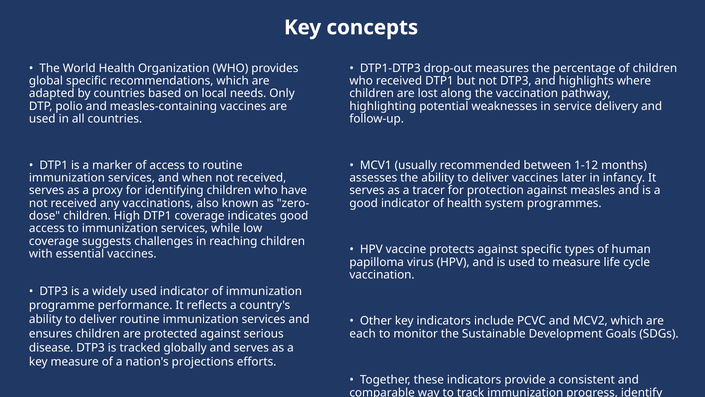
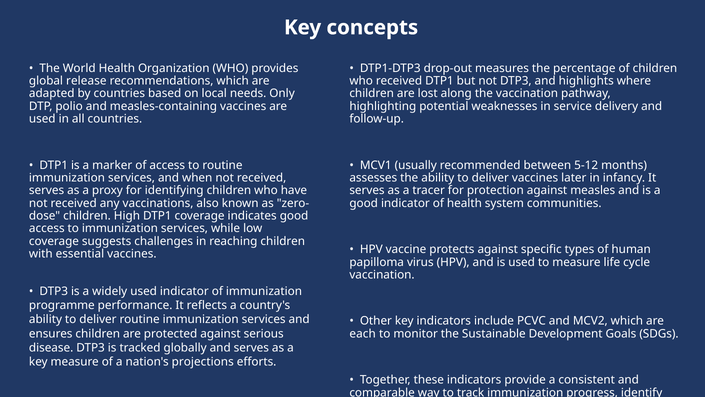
global specific: specific -> release (86, 81)
1-12: 1-12 -> 5-12 (586, 165)
system programmes: programmes -> communities (564, 203)
